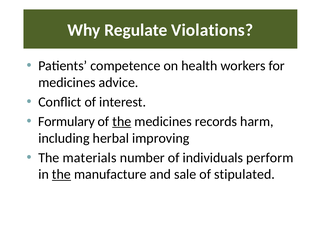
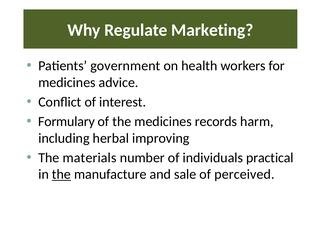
Violations: Violations -> Marketing (212, 30)
competence: competence -> government (125, 66)
the underline: present -> none (122, 121)
perform: perform -> practical (270, 158)
stipulated: stipulated -> perceived (244, 174)
